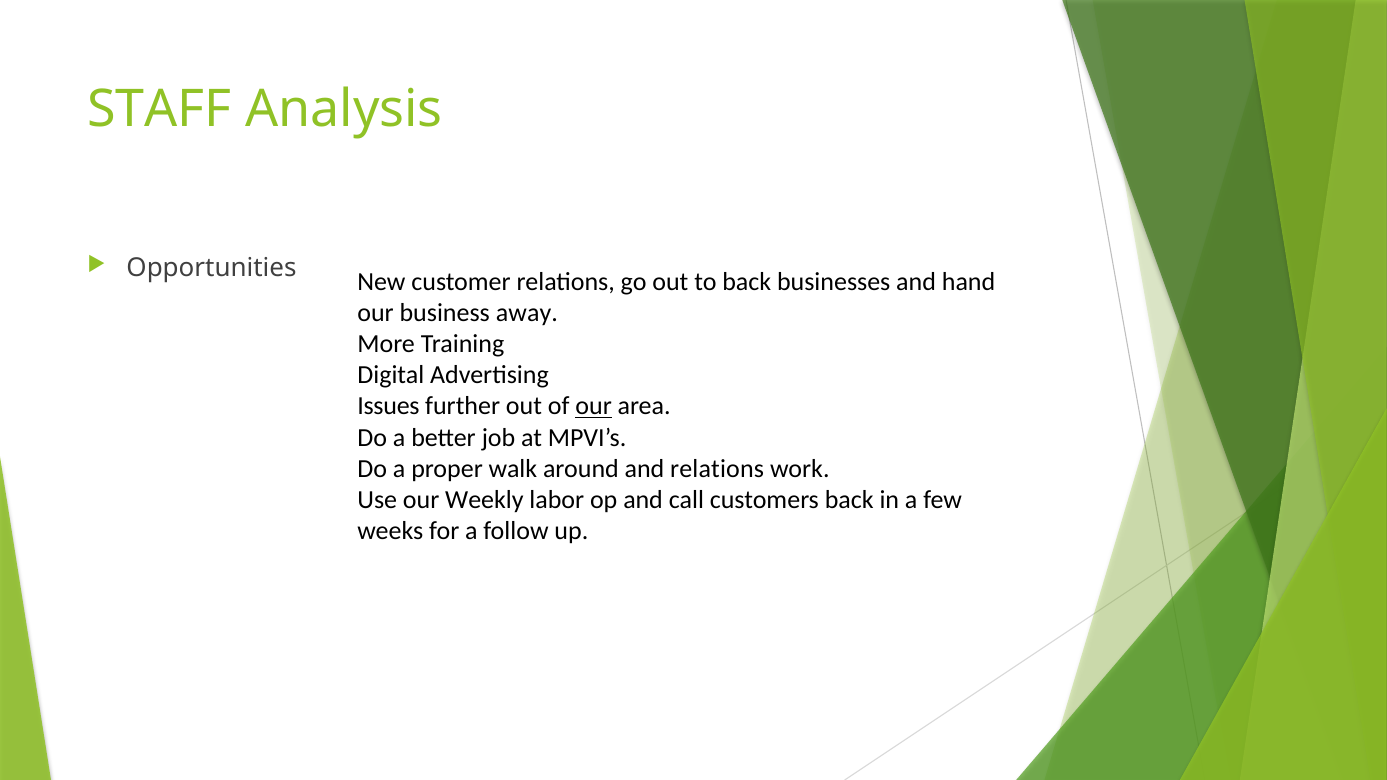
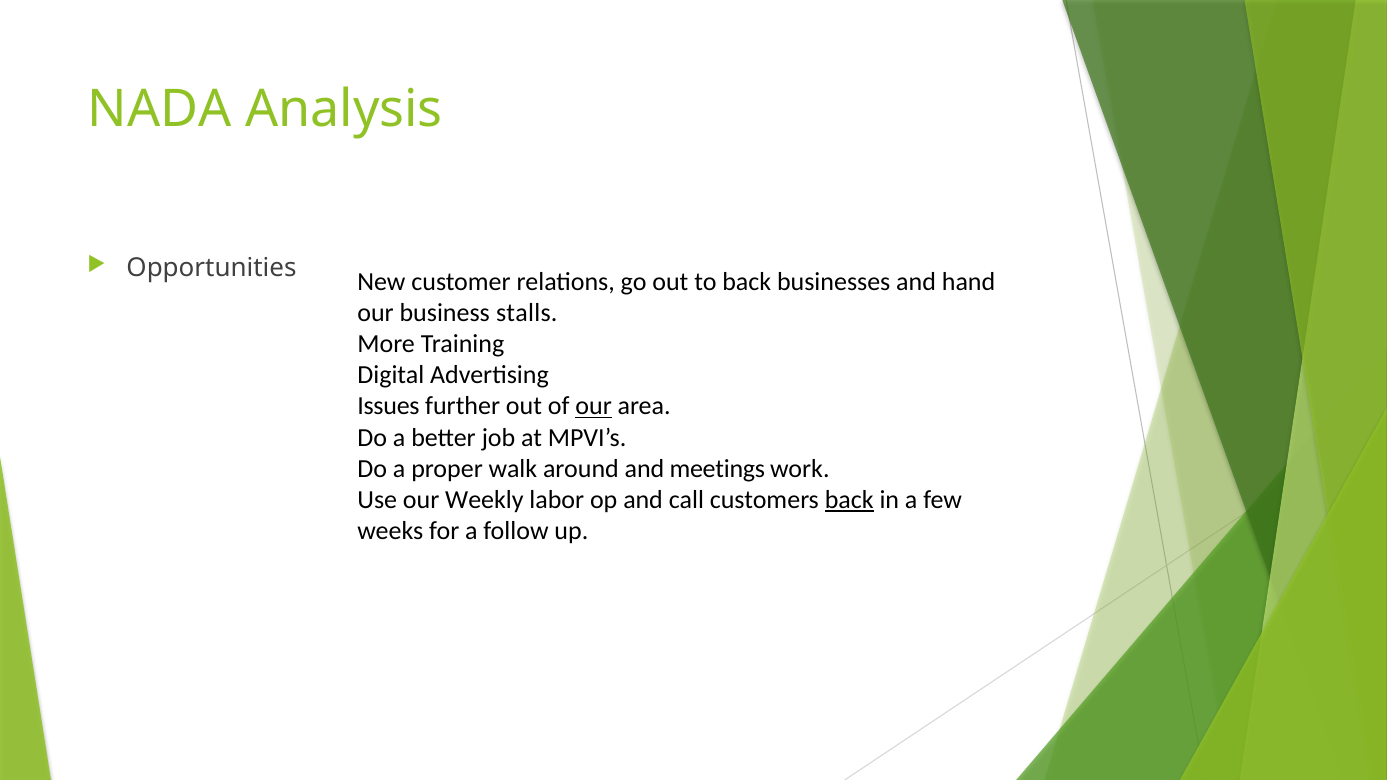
STAFF: STAFF -> NADA (160, 109)
away: away -> stalls (527, 313)
and relations: relations -> meetings (717, 469)
back underline: none -> present (849, 500)
